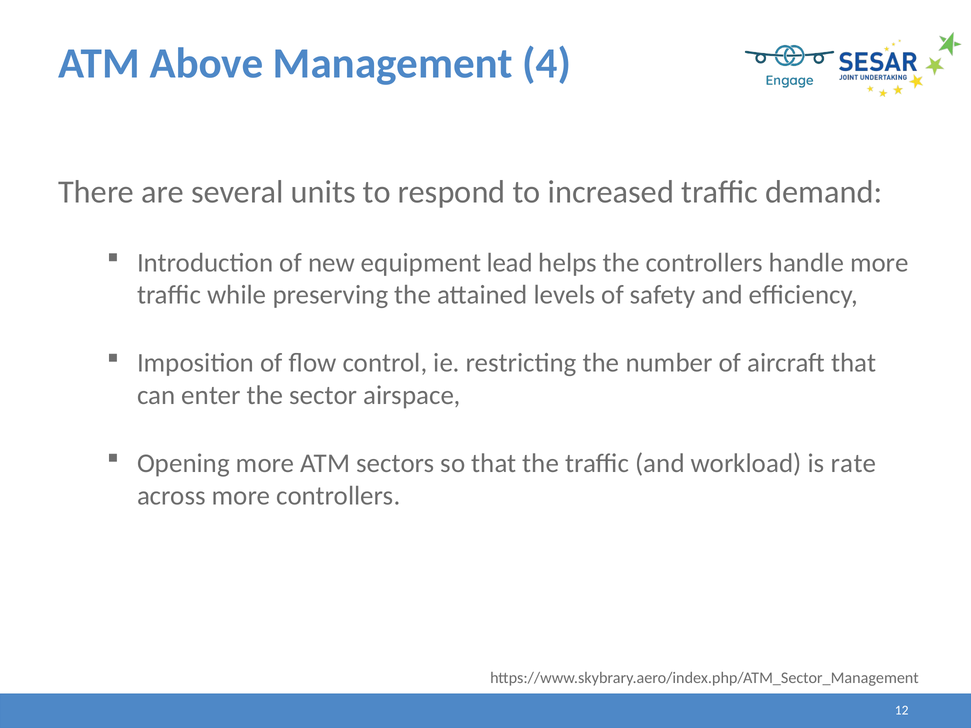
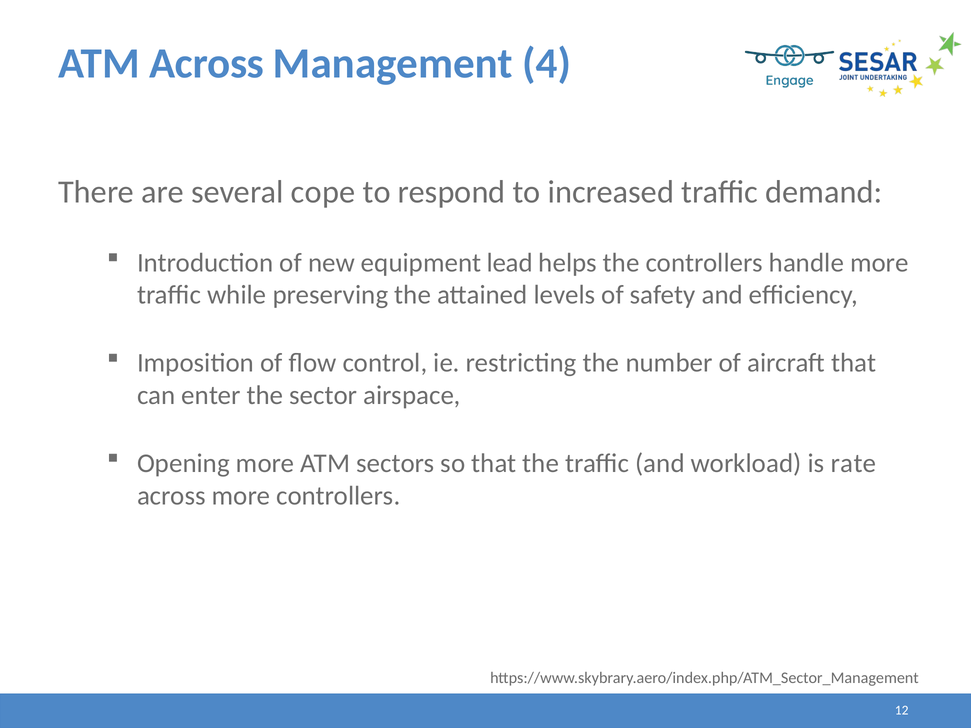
ATM Above: Above -> Across (207, 63)
units: units -> cope (323, 192)
